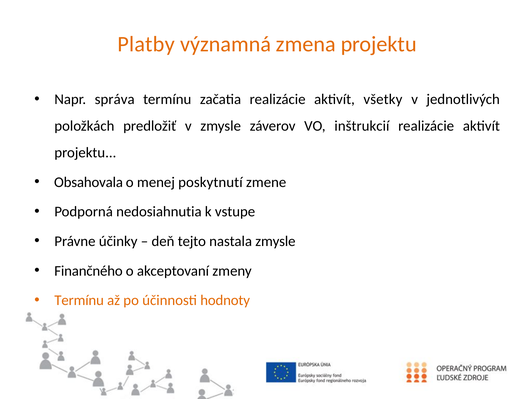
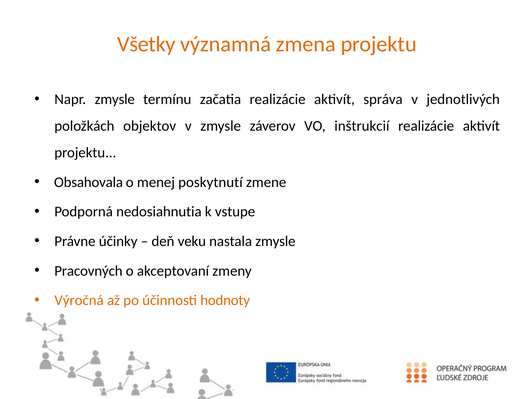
Platby: Platby -> Všetky (146, 44)
Napr správa: správa -> zmysle (115, 99)
všetky: všetky -> správa (383, 99)
predložiť: predložiť -> objektov (150, 126)
tejto: tejto -> veku (192, 241)
Finančného: Finančného -> Pracovných (88, 271)
Termínu: Termínu -> Výročná (79, 300)
